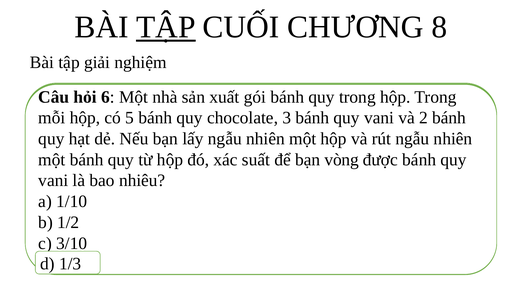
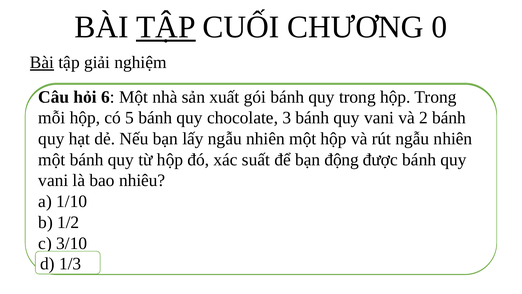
CHƯƠNG 8: 8 -> 0 (439, 27)
Bài underline: none -> present (42, 62)
bạn vòng: vòng -> động (342, 159)
